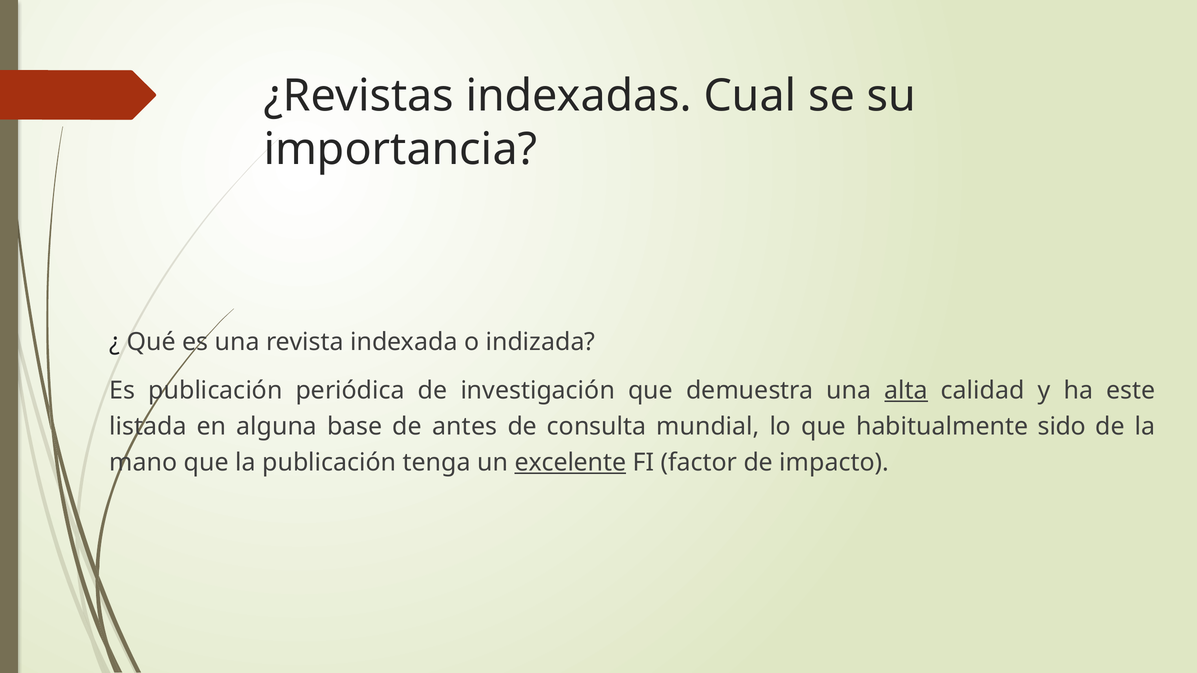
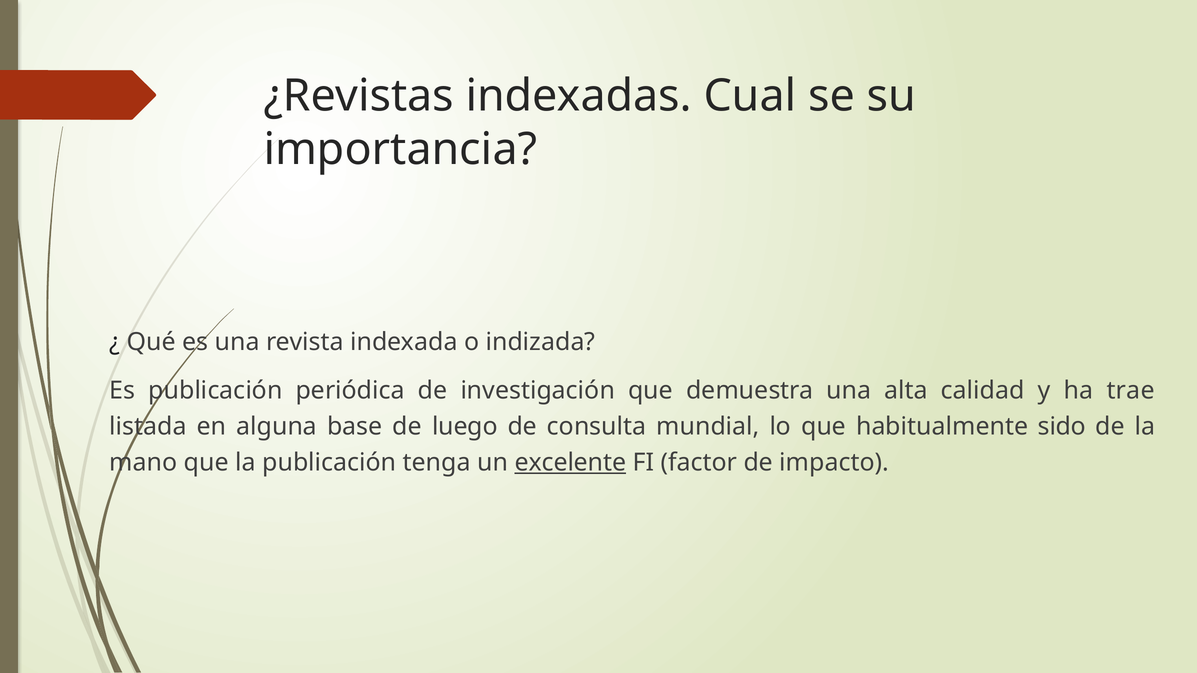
alta underline: present -> none (906, 391)
este: este -> trae (1131, 391)
antes: antes -> luego (465, 427)
